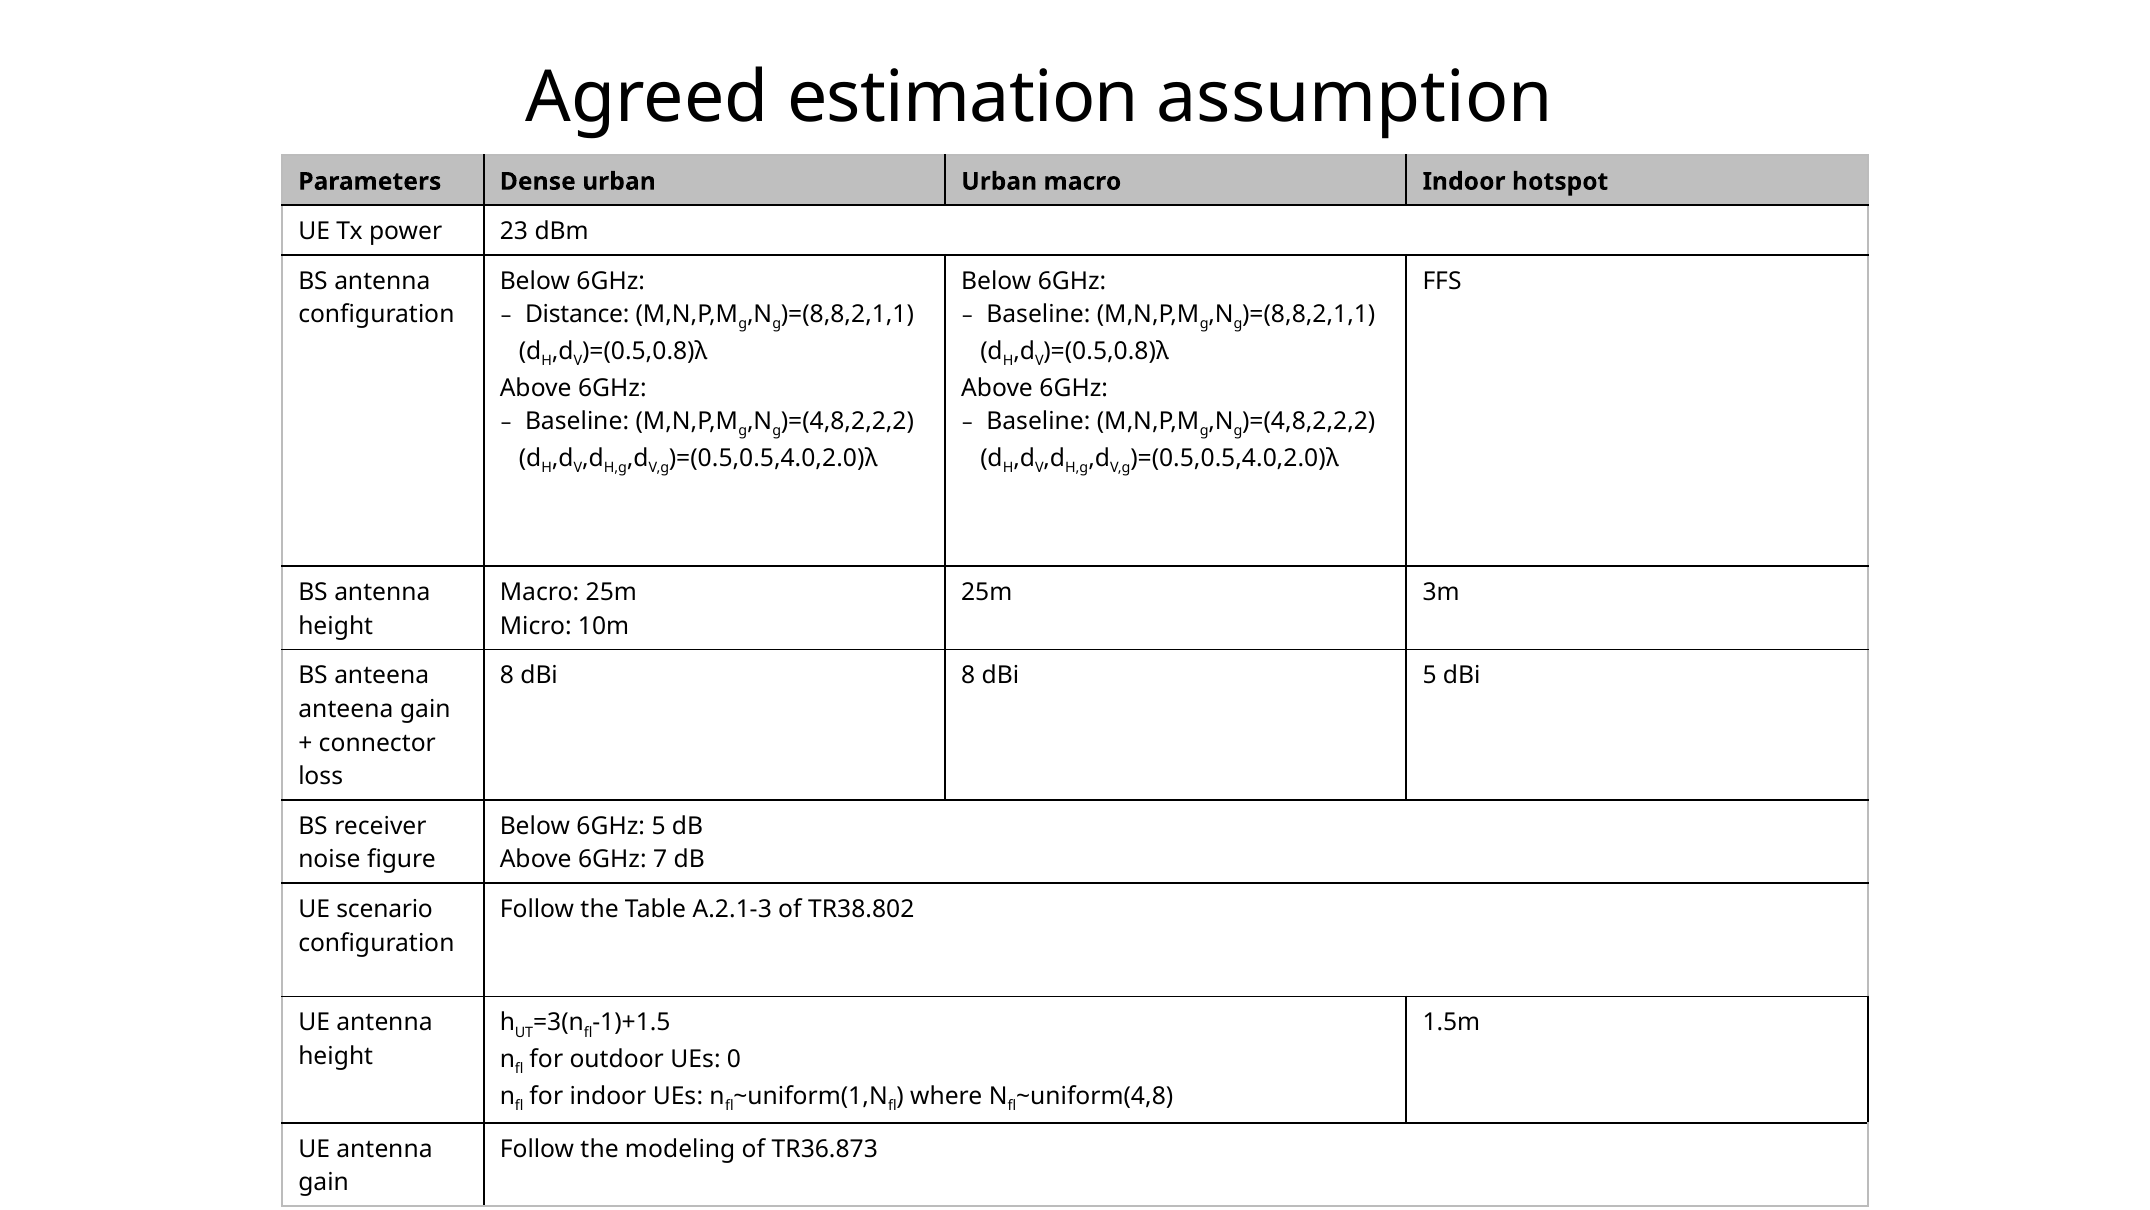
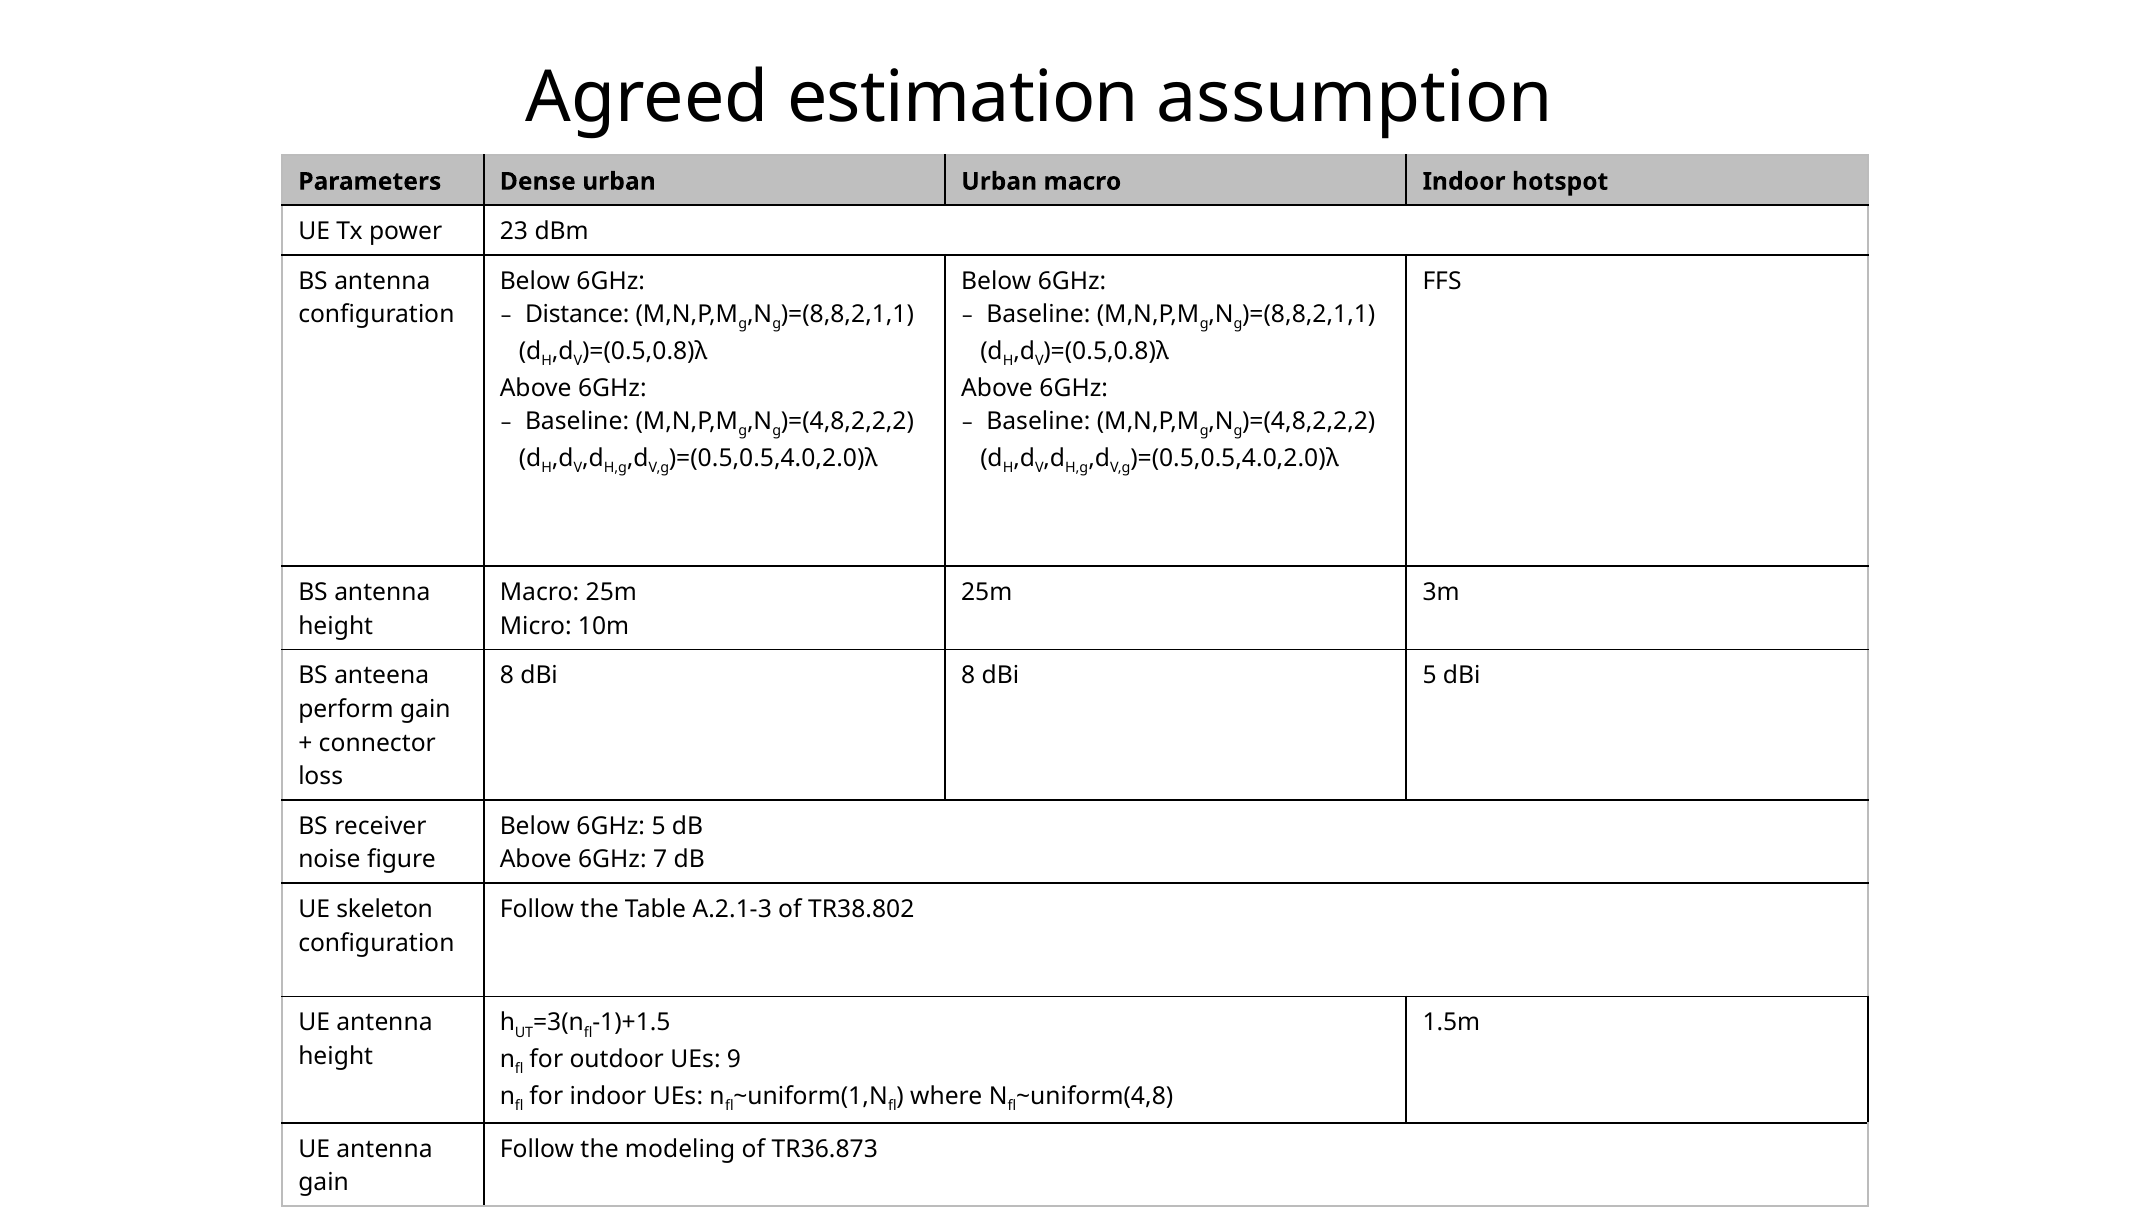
anteena: anteena -> perform (346, 709)
scenario: scenario -> skeleton (385, 909)
0: 0 -> 9 (734, 1059)
